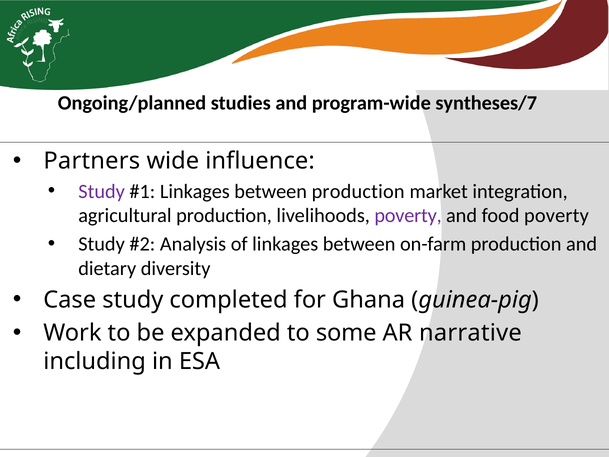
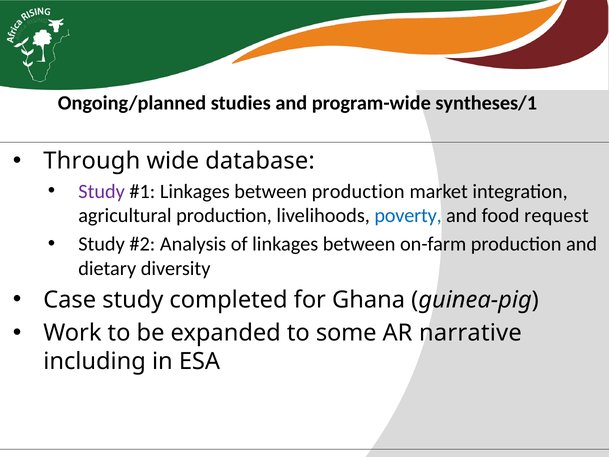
syntheses/7: syntheses/7 -> syntheses/1 (486, 103)
Partners: Partners -> Through (92, 161)
influence: influence -> database (260, 161)
poverty colour: purple -> blue (408, 216)
food poverty: poverty -> request (556, 216)
